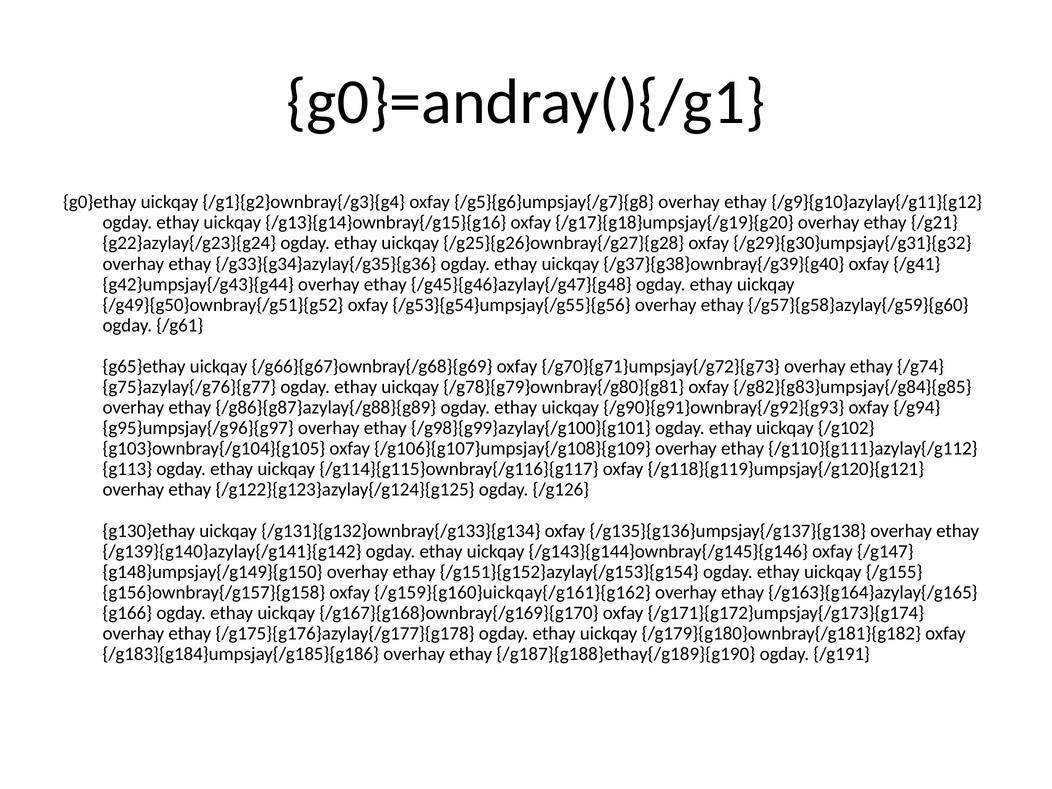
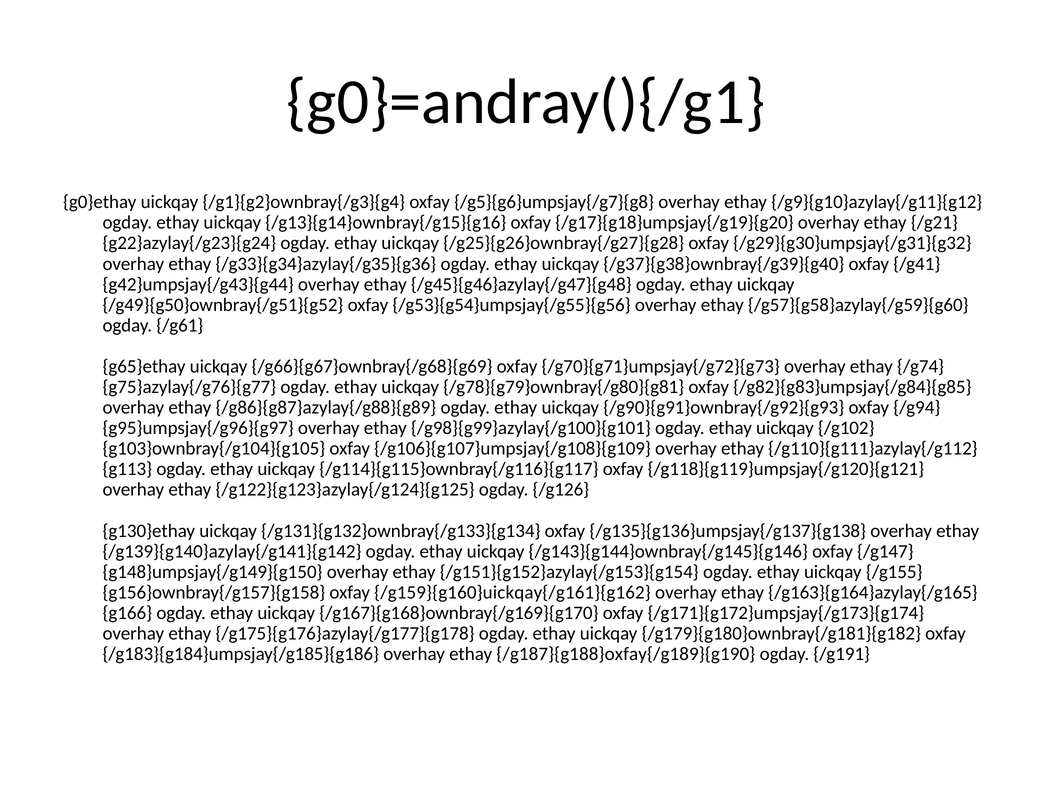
/g187}{g188}ethay{/g189}{g190: /g187}{g188}ethay{/g189}{g190 -> /g187}{g188}oxfay{/g189}{g190 (626, 654)
